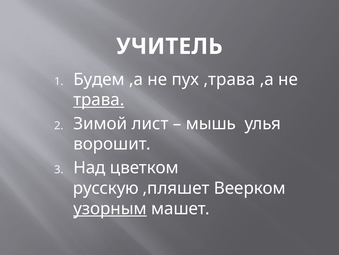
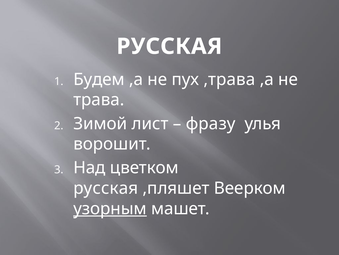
УЧИТЕЛЬ: УЧИТЕЛЬ -> РУССКАЯ (169, 46)
трава underline: present -> none (99, 100)
мышь: мышь -> фразу (211, 123)
русскую: русскую -> русская (106, 188)
